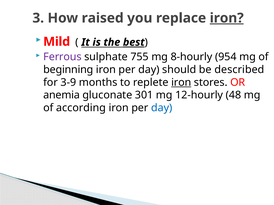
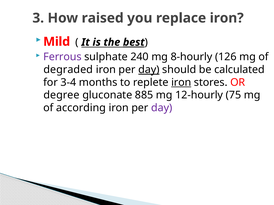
iron underline: present -> none (227, 18)
755: 755 -> 240 (140, 57)
954: 954 -> 126 (226, 57)
beginning: beginning -> degraded (68, 70)
day underline: none -> present (149, 70)
described: described -> calculated (239, 70)
3-9: 3-9 -> 3-4 (68, 83)
anemia: anemia -> degree (61, 95)
301: 301 -> 885 (144, 95)
48: 48 -> 75 (233, 95)
day colour: blue -> purple (162, 108)
